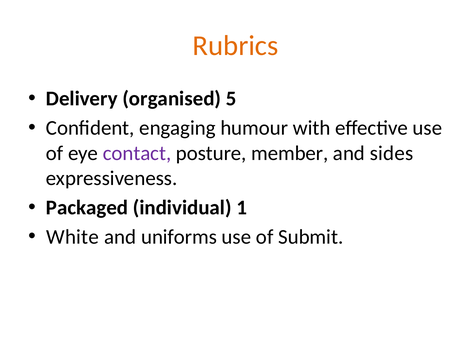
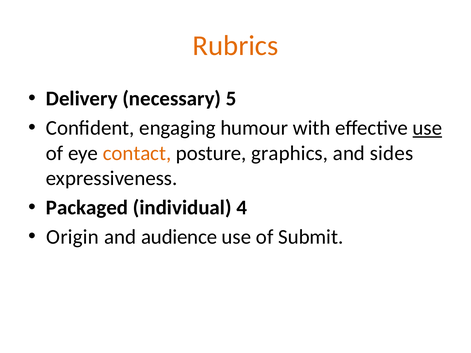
organised: organised -> necessary (172, 99)
use underline: none -> present (427, 128)
contact colour: purple -> orange (137, 153)
member: member -> graphics (290, 153)
1: 1 -> 4 (242, 208)
White: White -> Origin (73, 237)
uniforms: uniforms -> audience (179, 237)
